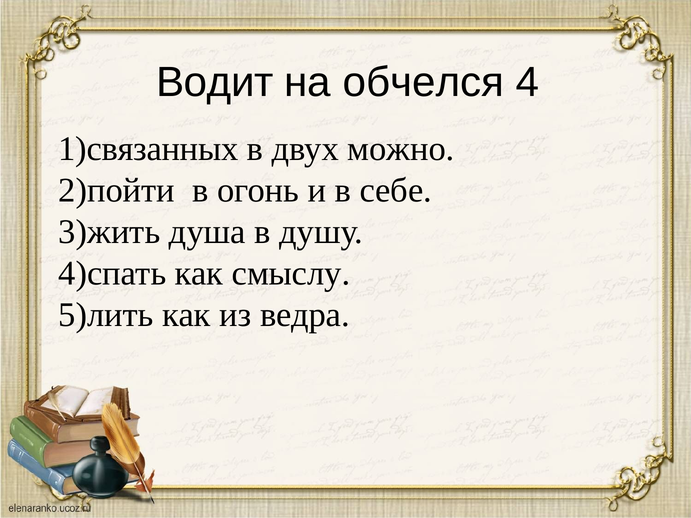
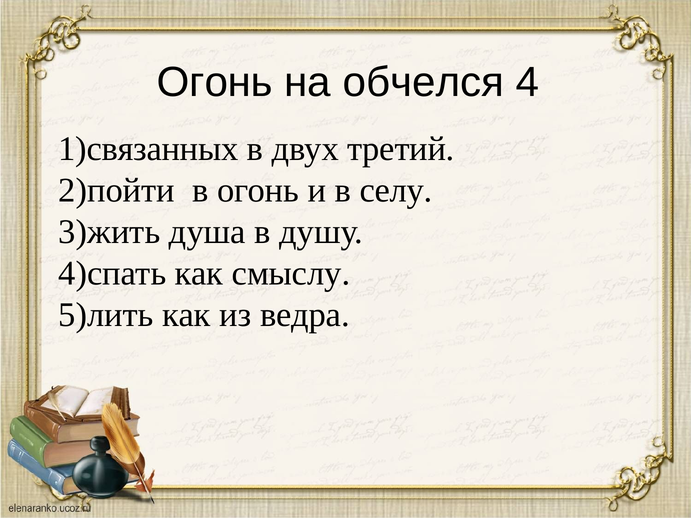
Водит: Водит -> Огонь (215, 82)
можно: можно -> третий (401, 149)
себе: себе -> селу (396, 190)
